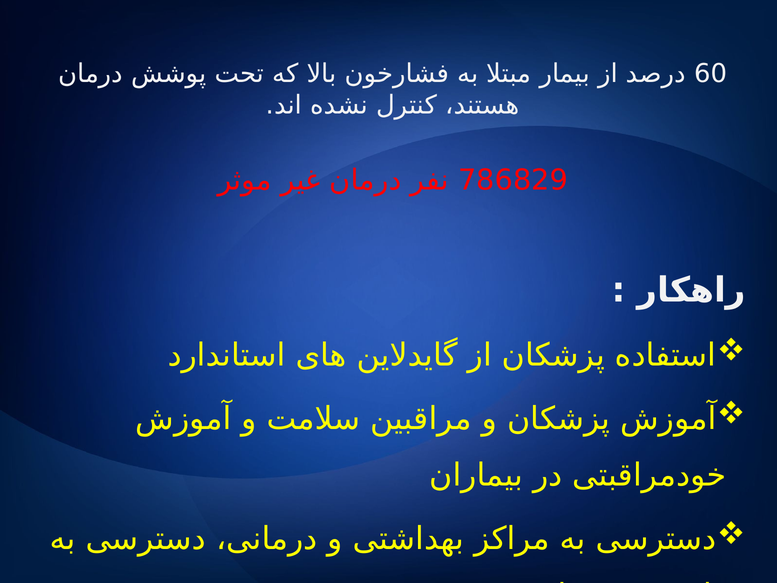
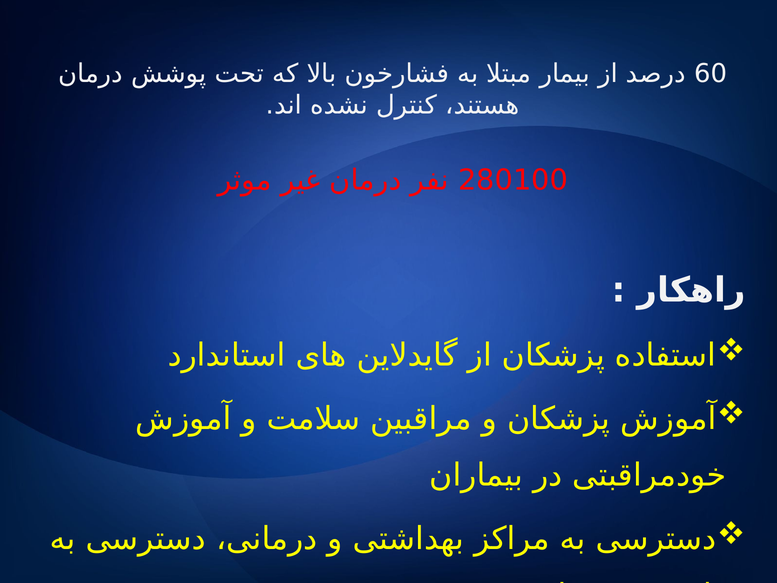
786829: 786829 -> 280100 (513, 180)
